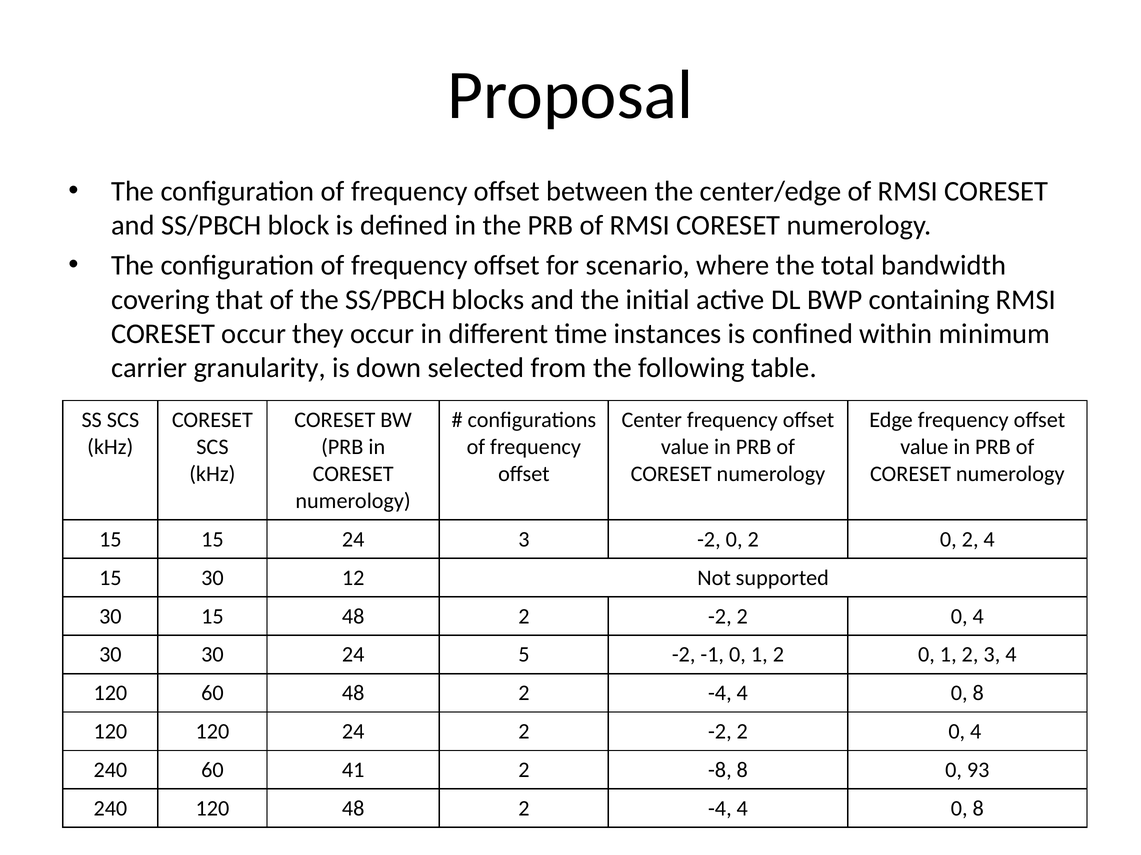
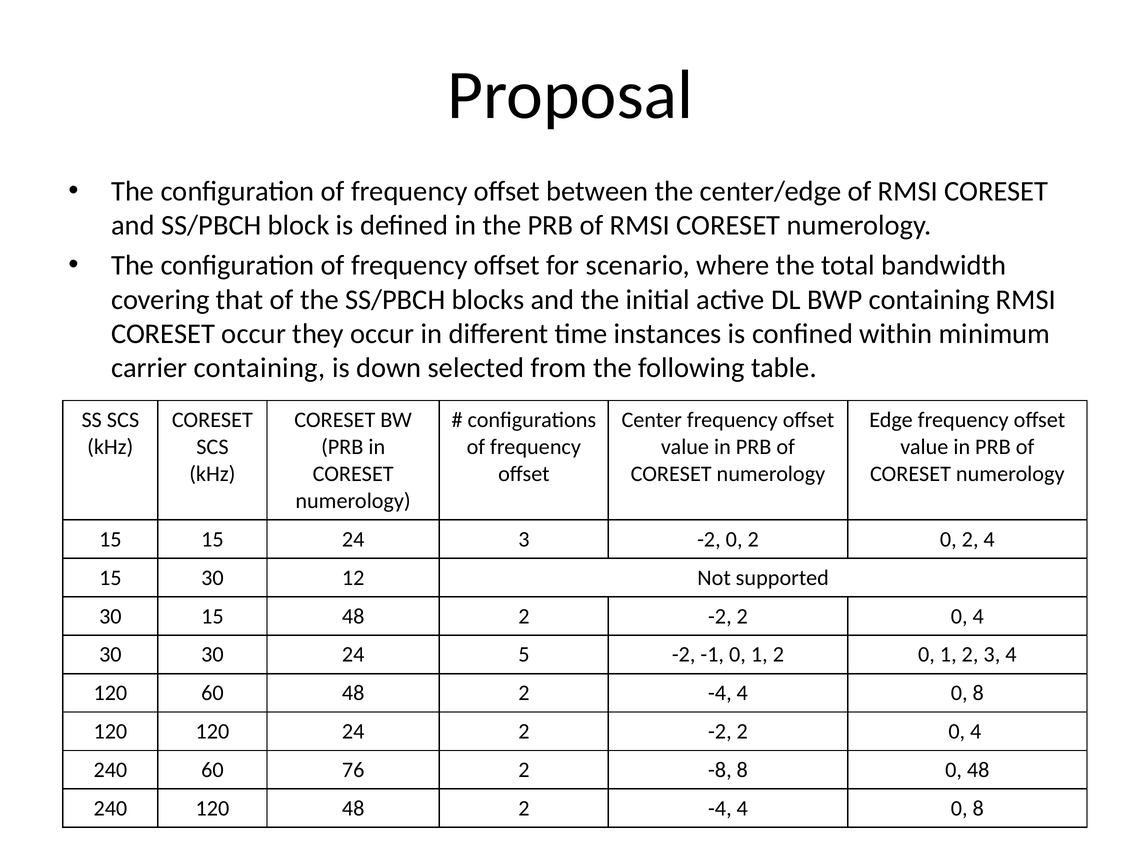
carrier granularity: granularity -> containing (259, 368)
41: 41 -> 76 (353, 771)
0 93: 93 -> 48 (978, 771)
